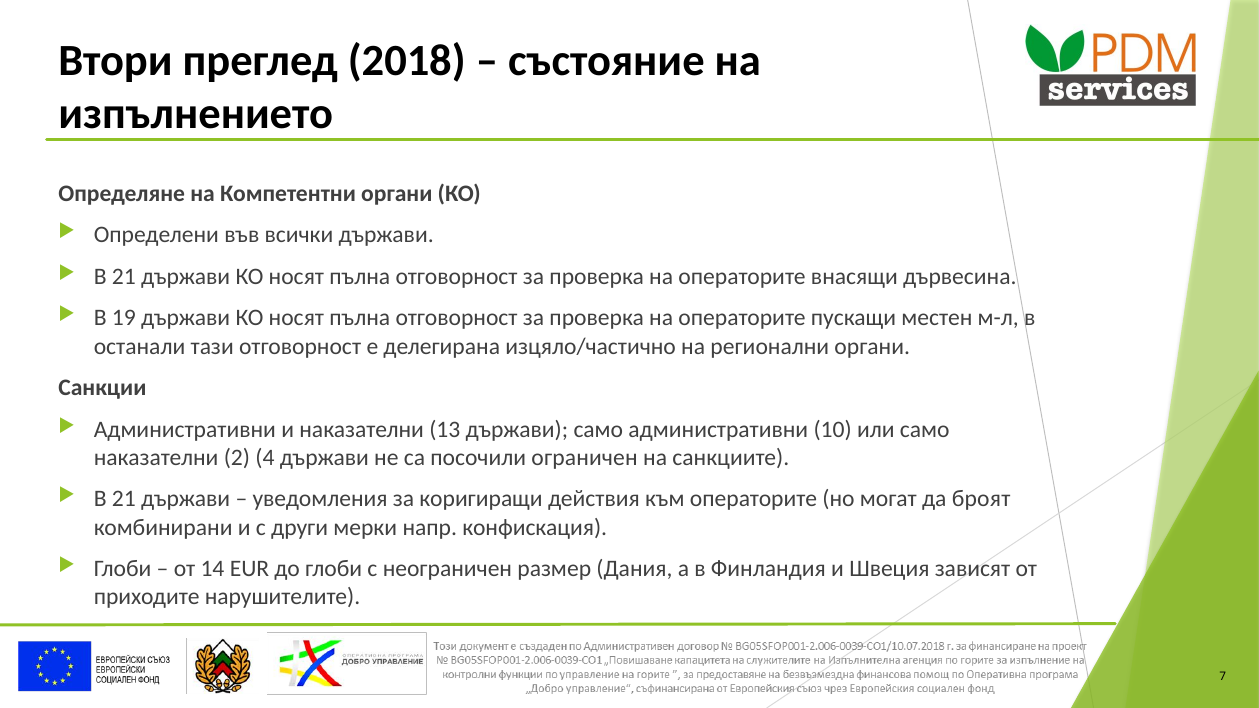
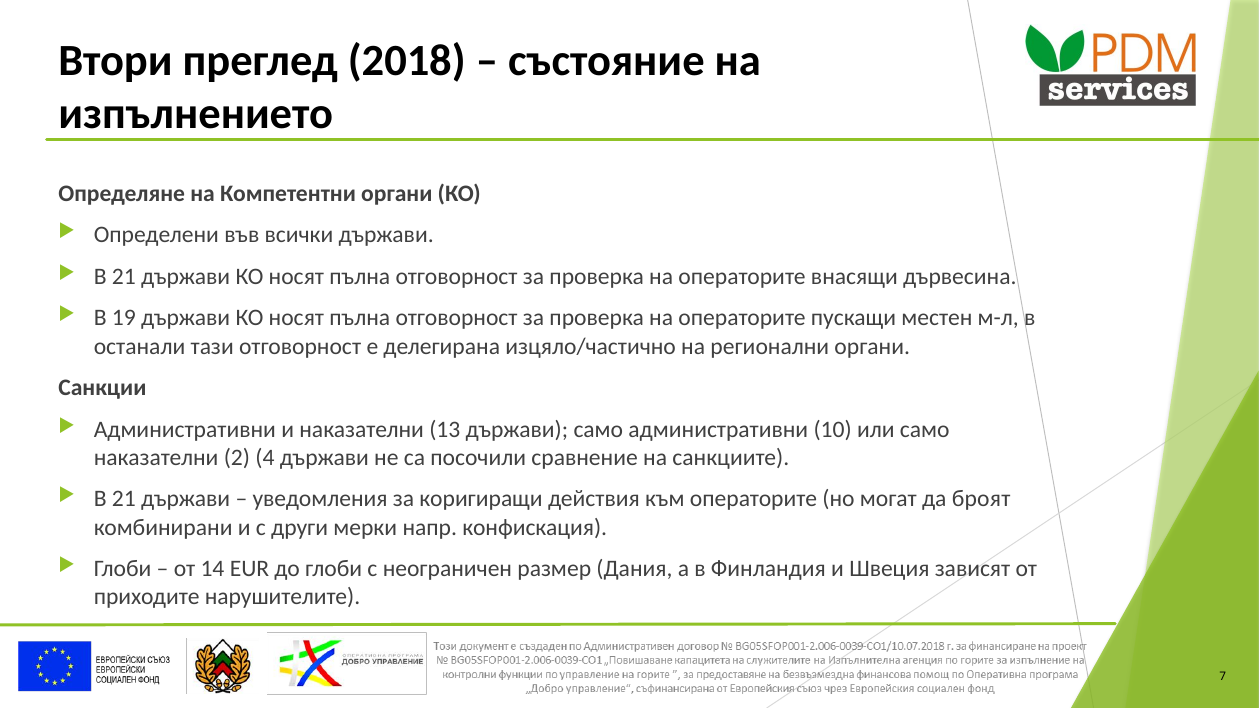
ограничен: ограничен -> сравнение (585, 458)
